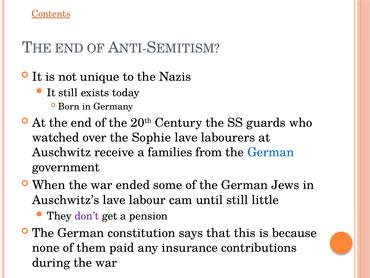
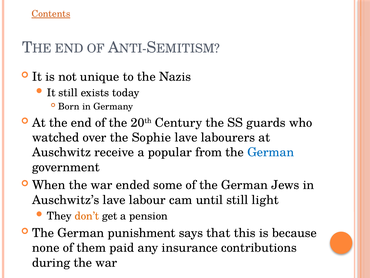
families: families -> popular (170, 152)
little: little -> light (265, 200)
don’t colour: purple -> orange (87, 216)
constitution: constitution -> punishment (142, 233)
